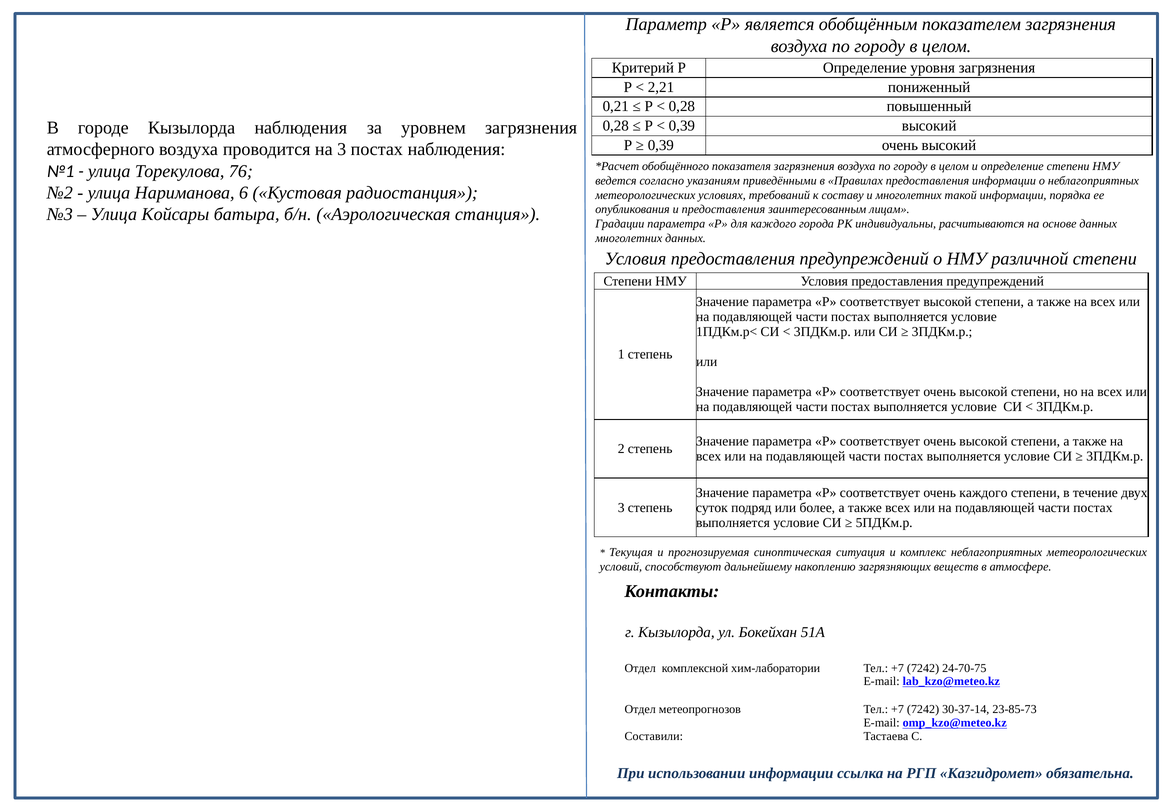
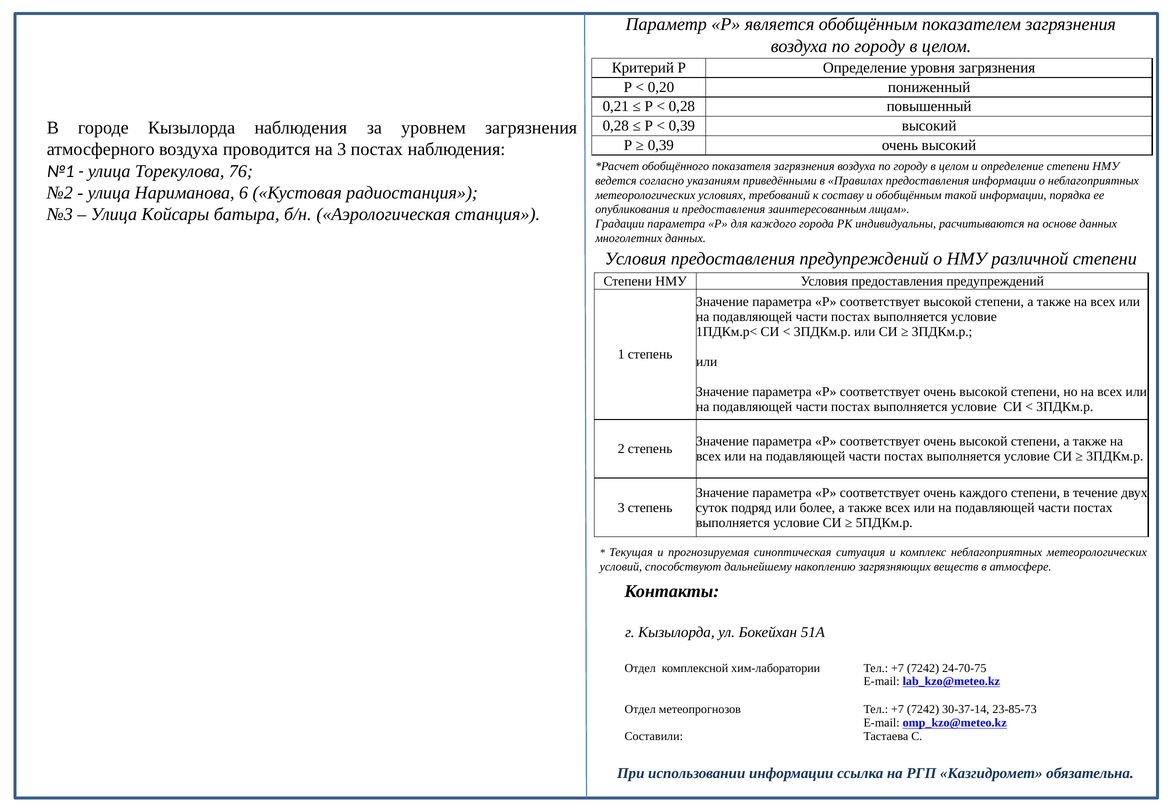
2,21: 2,21 -> 0,20 (661, 87)
и многолетних: многолетних -> обобщённым (909, 195)
